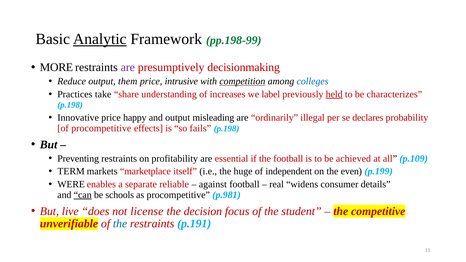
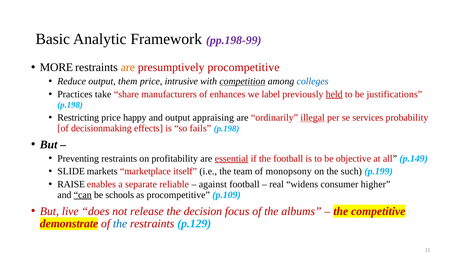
Analytic underline: present -> none (100, 39)
pp.198-99 colour: green -> purple (234, 40)
are colour: purple -> orange (128, 67)
presumptively decisionmaking: decisionmaking -> procompetitive (244, 67)
understanding: understanding -> manufacturers (169, 94)
increases: increases -> enhances (228, 94)
characterizes: characterizes -> justifications (394, 94)
Innovative: Innovative -> Restricting (78, 118)
misleading: misleading -> appraising (213, 118)
illegal underline: none -> present (313, 118)
declares: declares -> services (368, 118)
of procompetitive: procompetitive -> decisionmaking (101, 128)
essential underline: none -> present (232, 159)
achieved: achieved -> objective (354, 159)
p.109: p.109 -> p.149 (414, 159)
TERM: TERM -> SLIDE (71, 171)
huge: huge -> team (243, 171)
independent: independent -> monopsony (289, 171)
even: even -> such (351, 171)
WERE: WERE -> RAISE (71, 184)
details: details -> higher (376, 184)
p.981: p.981 -> p.109 (227, 195)
license: license -> release (147, 211)
student: student -> albums (301, 211)
unverifiable: unverifiable -> demonstrate (69, 224)
p.191: p.191 -> p.129 (194, 224)
